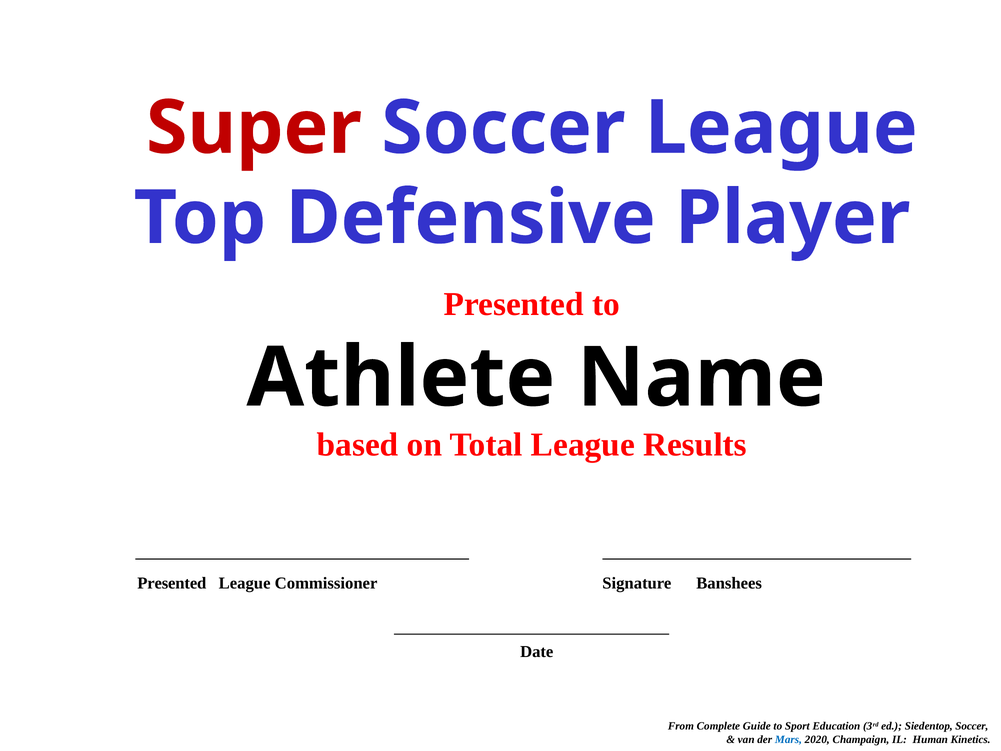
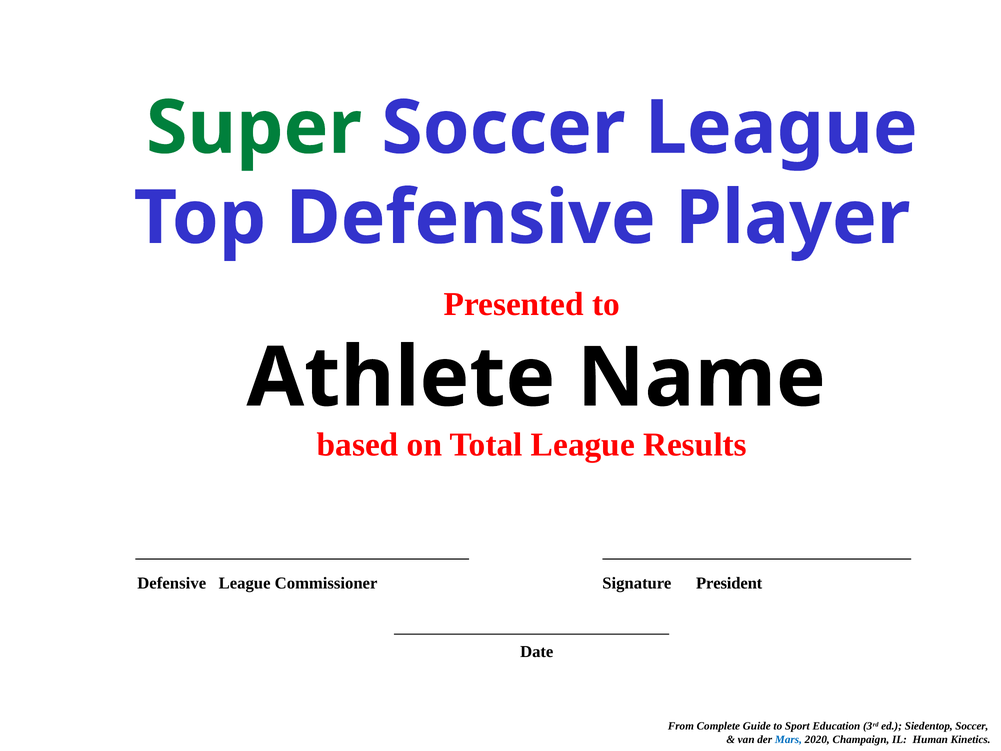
Super colour: red -> green (254, 128)
Presented: Presented -> Defensive (172, 583)
Banshees: Banshees -> President (729, 583)
